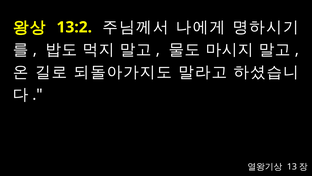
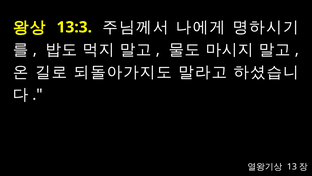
13:2: 13:2 -> 13:3 (74, 27)
